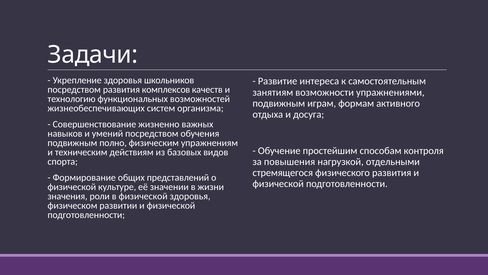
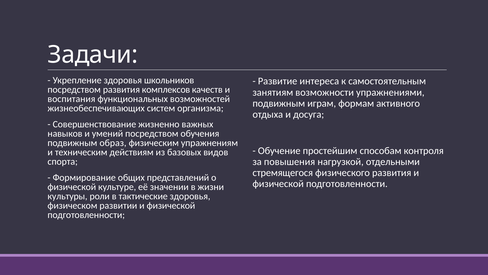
технологию: технологию -> воспитания (71, 99)
полно: полно -> образ (113, 143)
значения: значения -> культуры (68, 196)
в физической: физической -> тактические (143, 196)
